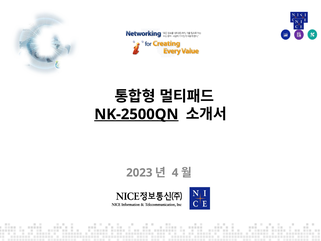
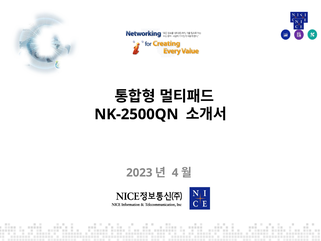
NK-2500QN underline: present -> none (136, 114)
